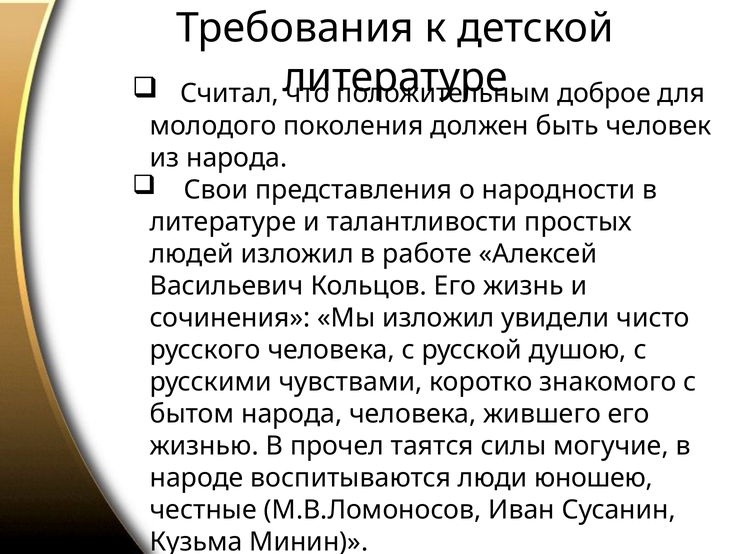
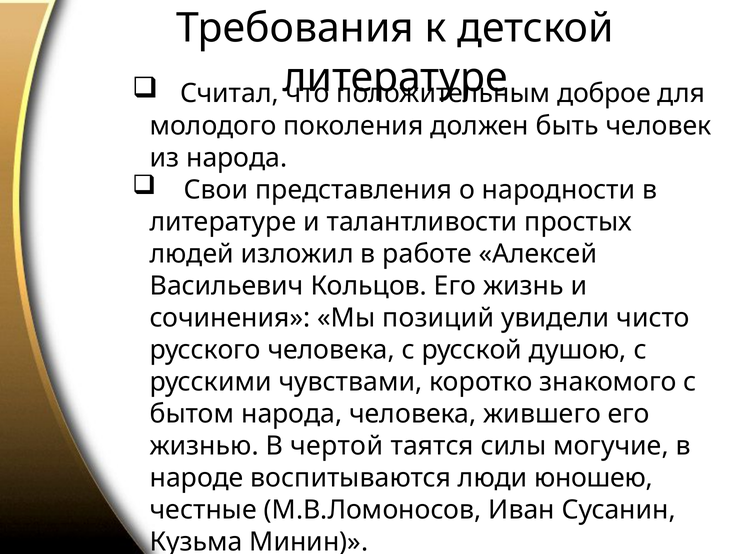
Мы изложил: изложил -> позиций (438, 318)
прочел: прочел -> чертой (337, 445)
